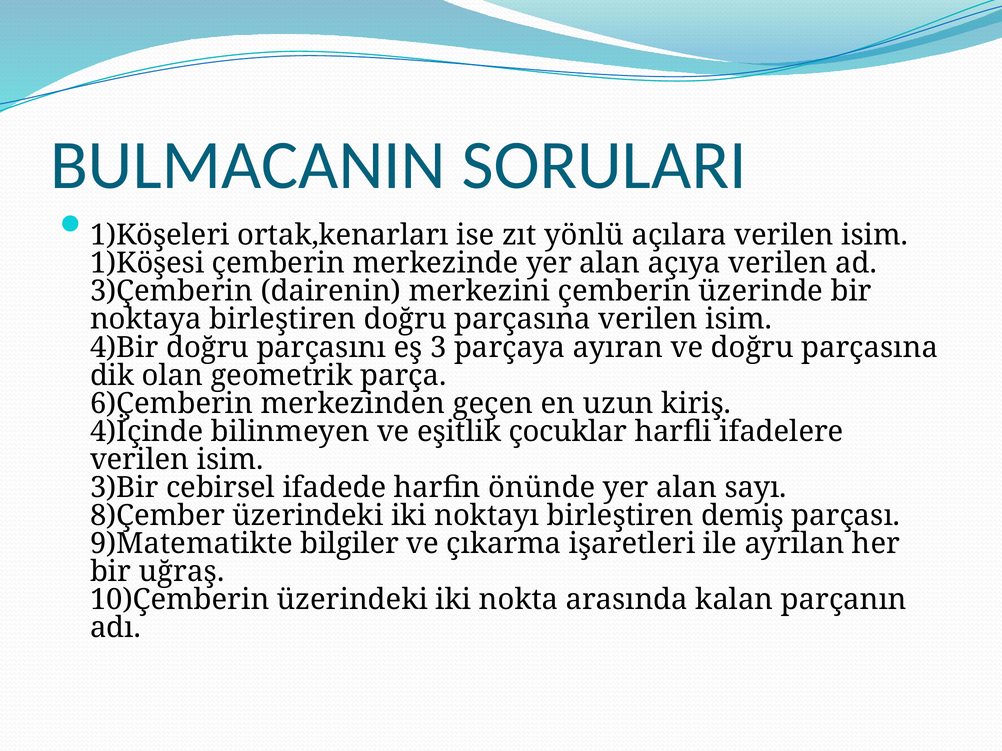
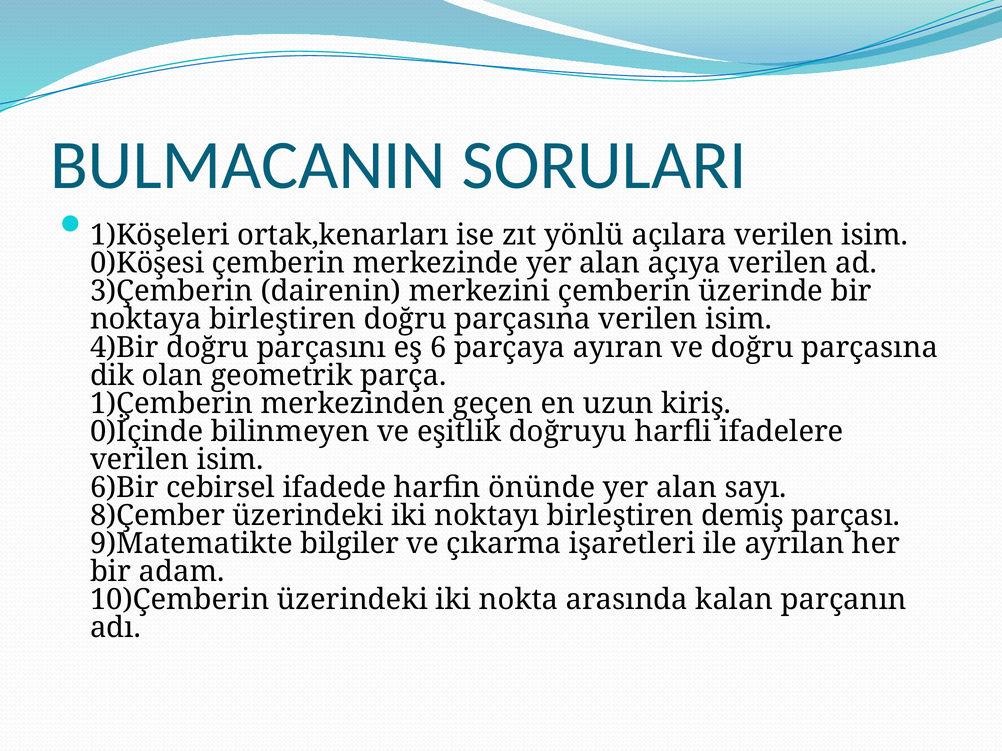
1)Köşesi: 1)Köşesi -> 0)Köşesi (147, 263)
3: 3 -> 6 (438, 348)
6)Çemberin: 6)Çemberin -> 1)Çemberin (172, 404)
4)İçinde: 4)İçinde -> 0)İçinde (147, 432)
çocuklar: çocuklar -> doğruyu (568, 432)
3)Bir: 3)Bir -> 6)Bir (124, 488)
uğraş: uğraş -> adam (182, 572)
